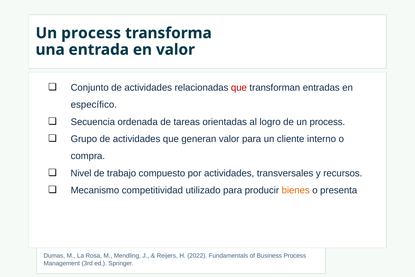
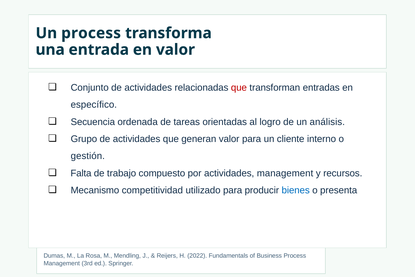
de un process: process -> análisis (327, 122)
compra: compra -> gestión (88, 156)
Nivel: Nivel -> Falta (81, 173)
actividades transversales: transversales -> management (285, 173)
bienes colour: orange -> blue (296, 190)
